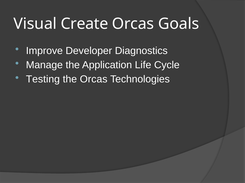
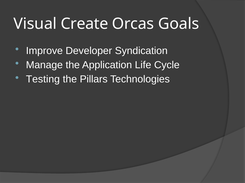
Diagnostics: Diagnostics -> Syndication (141, 51)
the Orcas: Orcas -> Pillars (94, 80)
